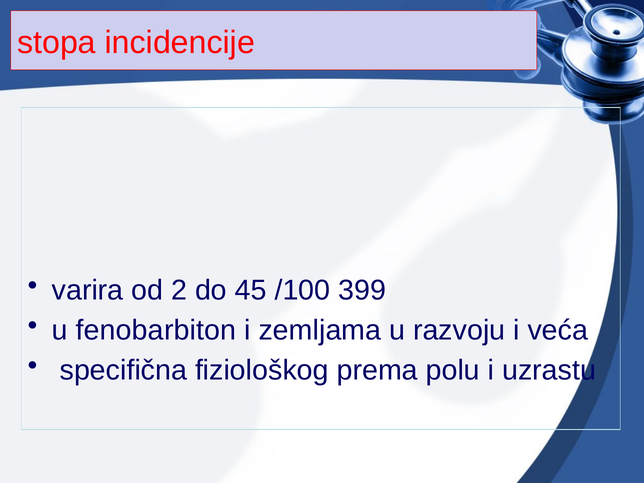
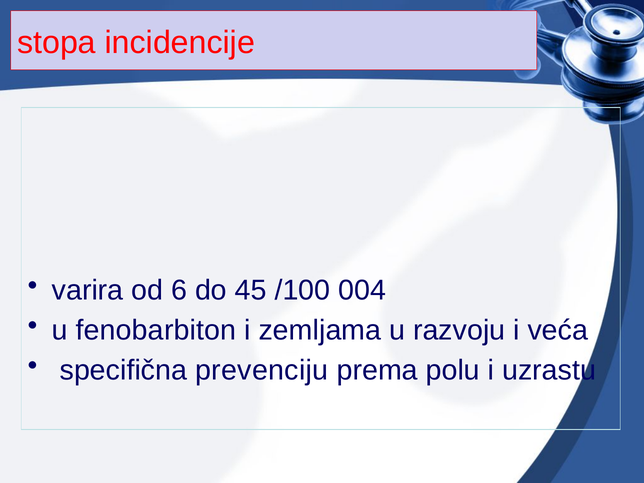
2: 2 -> 6 (179, 290)
399: 399 -> 004 (362, 290)
fiziološkog: fiziološkog -> prevenciju (262, 370)
